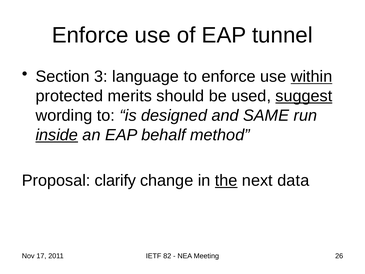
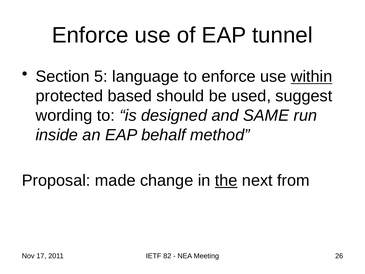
3: 3 -> 5 (101, 77)
merits: merits -> based (130, 96)
suggest underline: present -> none (304, 96)
inside underline: present -> none (57, 135)
clarify: clarify -> made (115, 180)
data: data -> from (293, 180)
